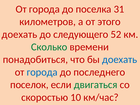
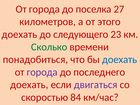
31: 31 -> 27 (119, 9)
52: 52 -> 23 (116, 34)
города colour: blue -> purple (42, 72)
поселок: поселок -> доехать (29, 85)
двигаться colour: green -> purple (96, 85)
10: 10 -> 84 (76, 97)
